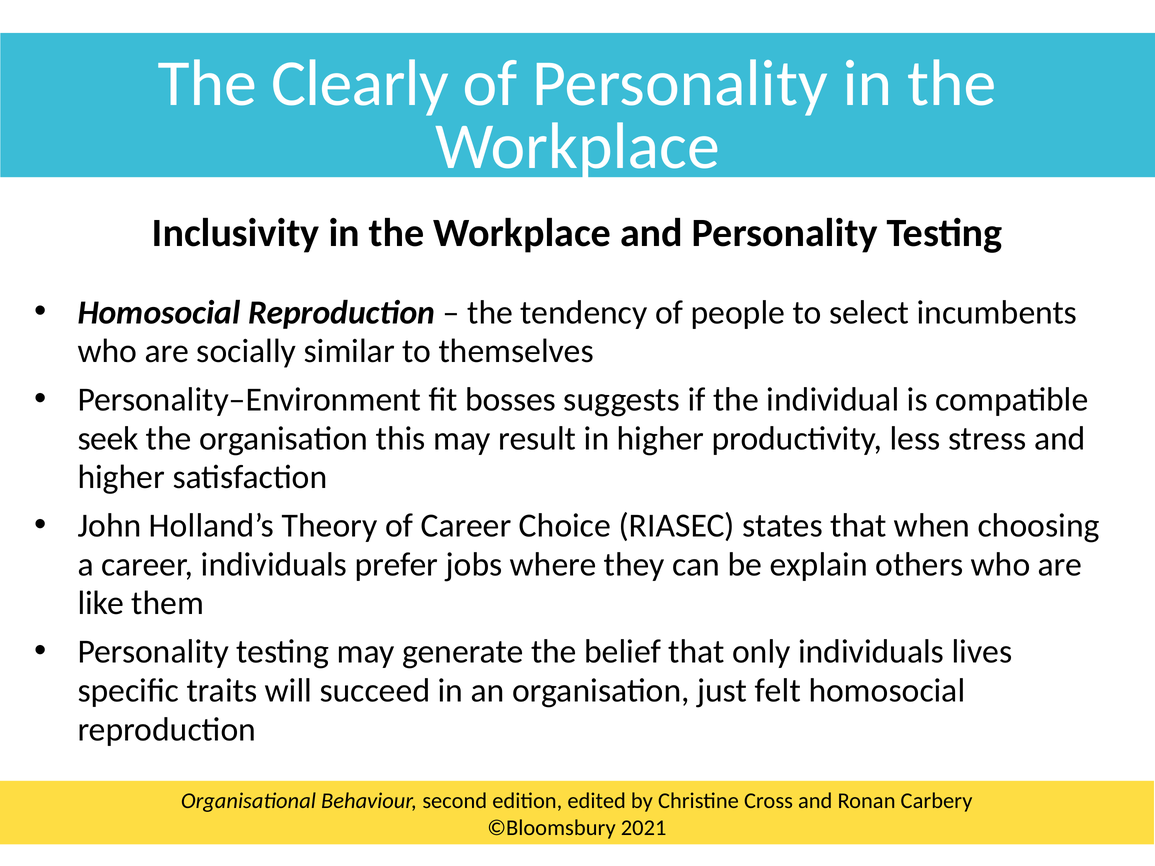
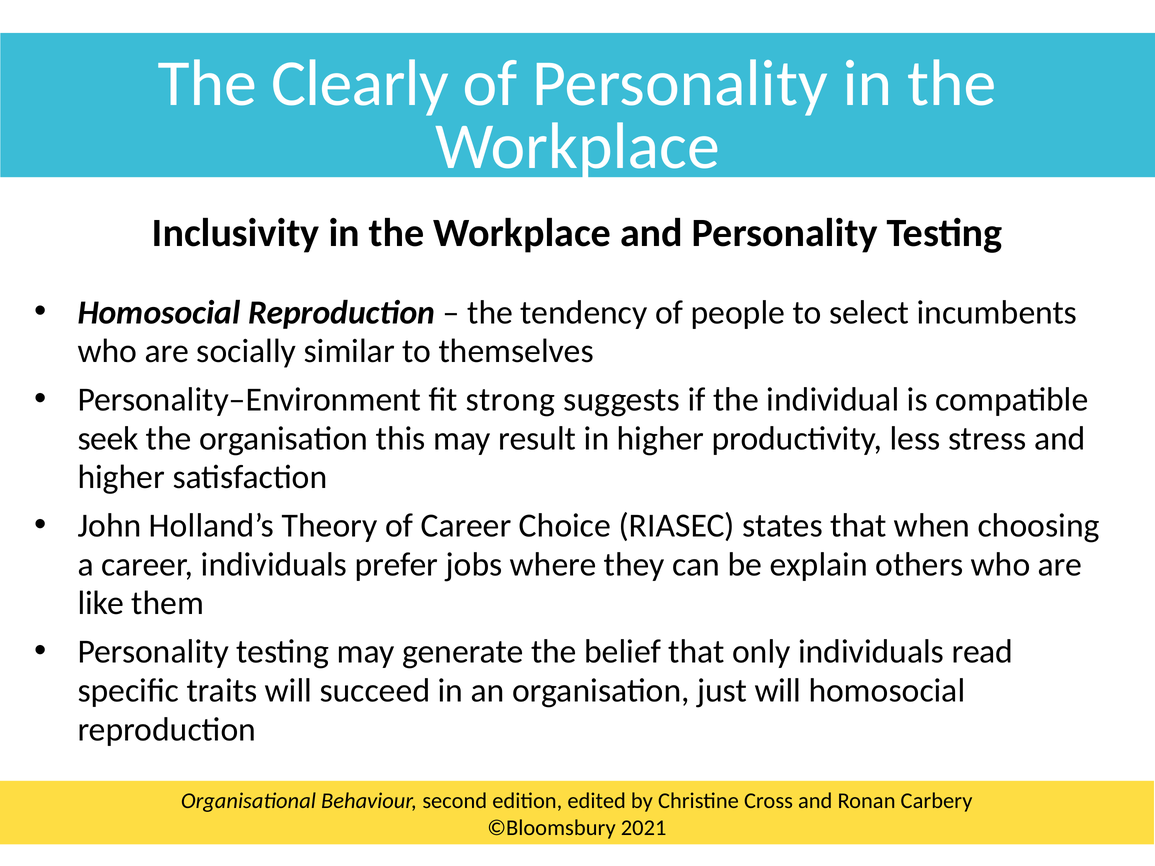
bosses: bosses -> strong (510, 400)
lives: lives -> read (982, 652)
just felt: felt -> will (778, 691)
